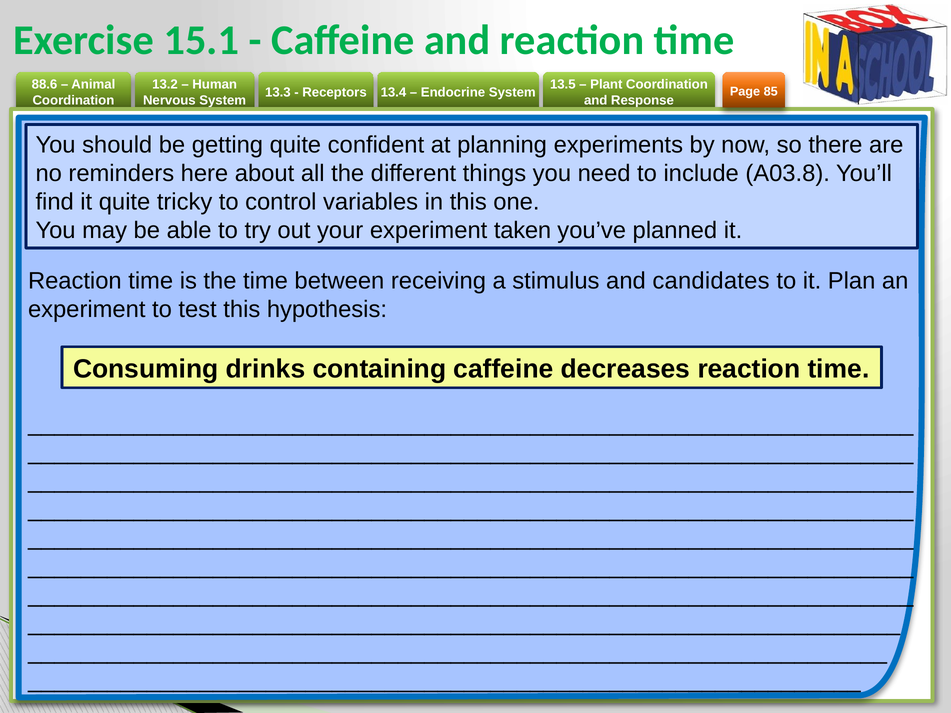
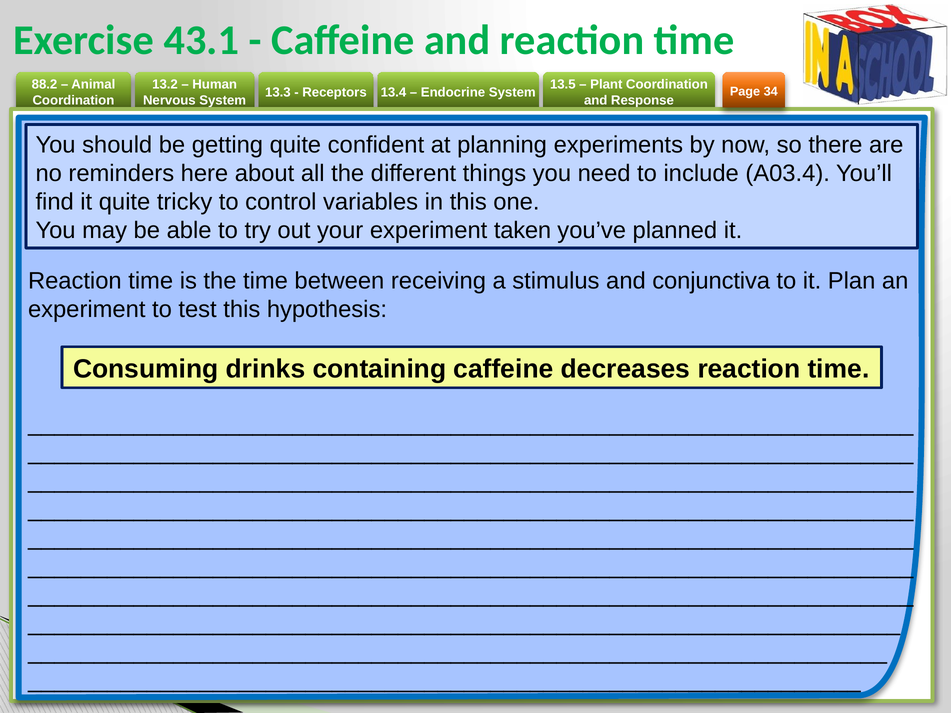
15.1: 15.1 -> 43.1 (201, 40)
88.6: 88.6 -> 88.2 (45, 84)
85: 85 -> 34 (771, 92)
A03.8: A03.8 -> A03.4 (788, 174)
candidates: candidates -> conjunctiva (711, 281)
